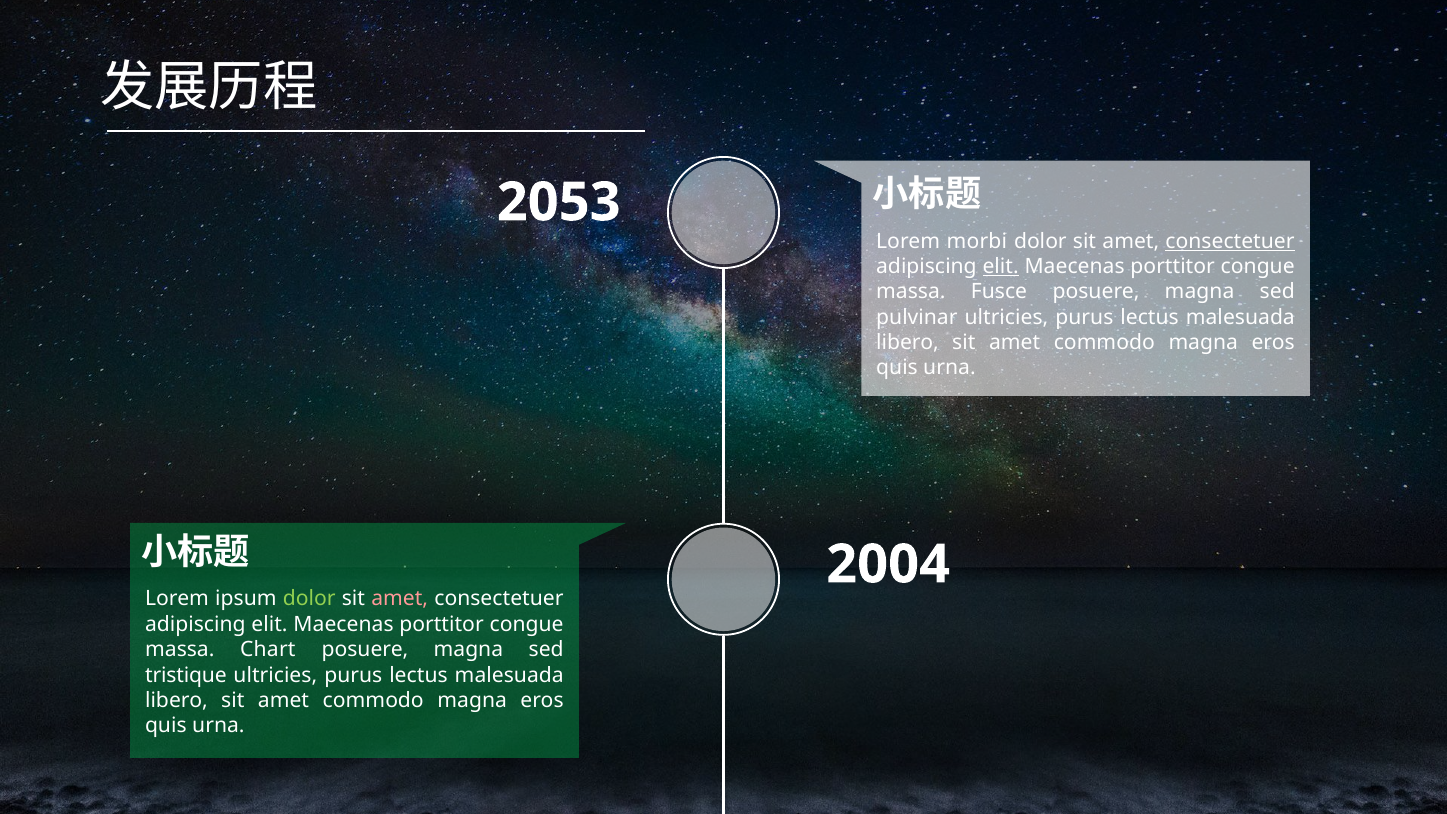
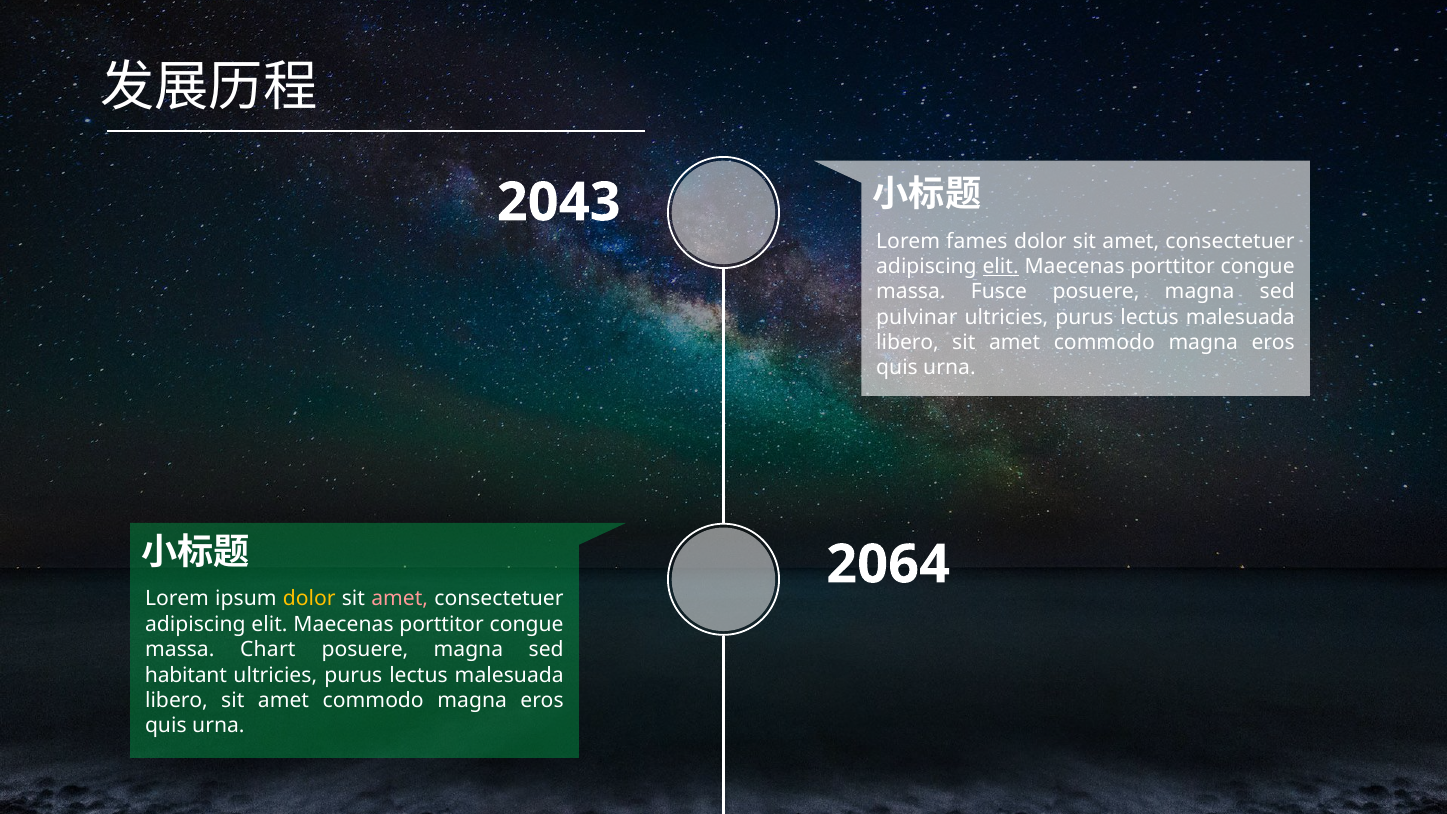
2053: 2053 -> 2043 (559, 202)
morbi: morbi -> fames (977, 241)
consectetuer underline: present -> none (1230, 241)
2004: 2004 -> 2064 (888, 564)
dolor colour: light green -> yellow (309, 599)
tristique: tristique -> habitant (186, 675)
